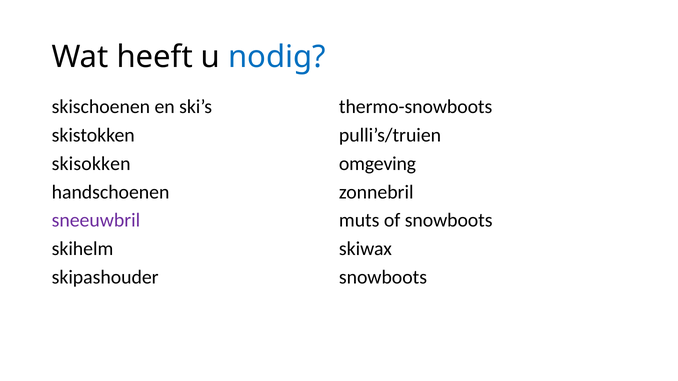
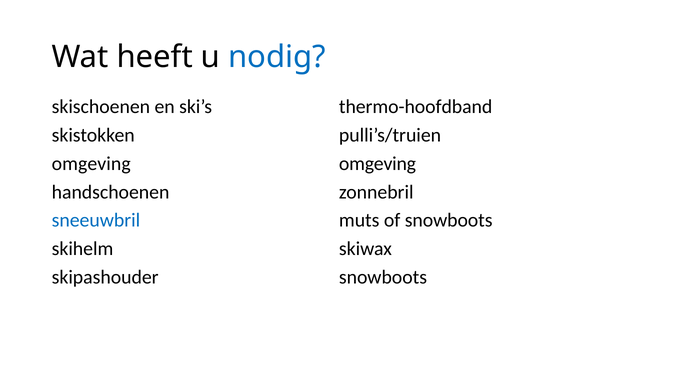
thermo-snowboots: thermo-snowboots -> thermo-hoofdband (416, 107)
skisokken: skisokken -> omgeving (91, 164)
sneeuwbril colour: purple -> blue (96, 221)
